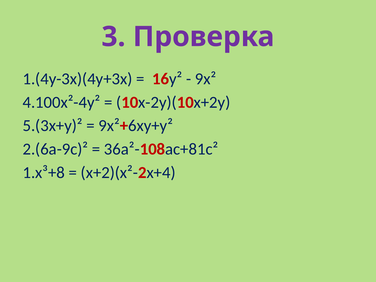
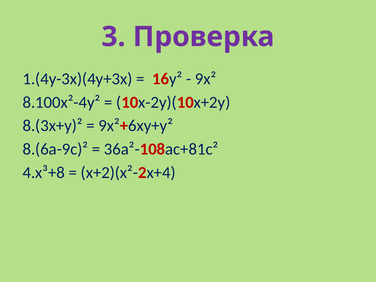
4.100х²-4у²: 4.100х²-4у² -> 8.100х²-4у² (61, 102)
5.(3х+у)²: 5.(3х+у)² -> 8.(3х+у)² (53, 126)
2.(6a-9c)²: 2.(6a-9c)² -> 8.(6a-9c)² (55, 149)
1.х³+8: 1.х³+8 -> 4.х³+8 (44, 172)
